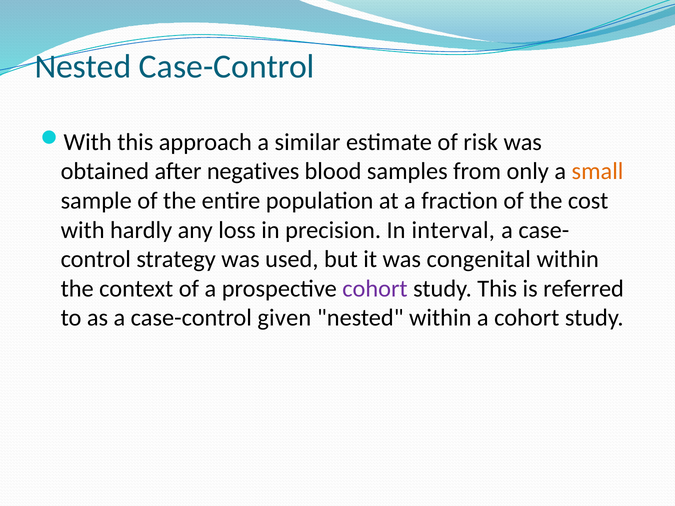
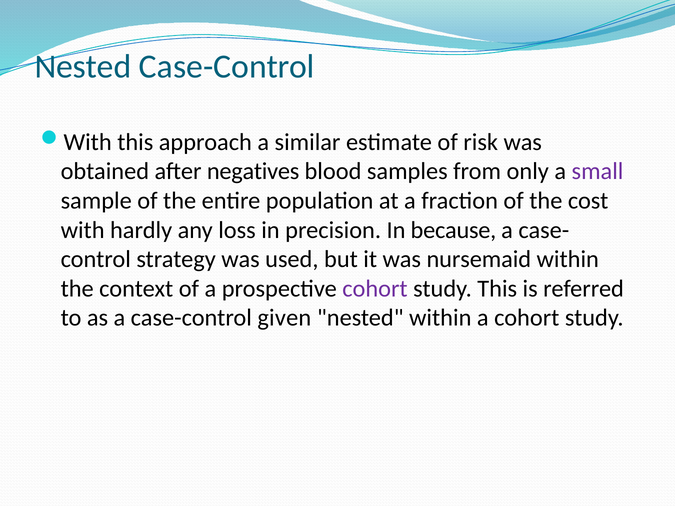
small colour: orange -> purple (598, 172)
interval: interval -> because (453, 230)
congenital: congenital -> nursemaid (479, 259)
